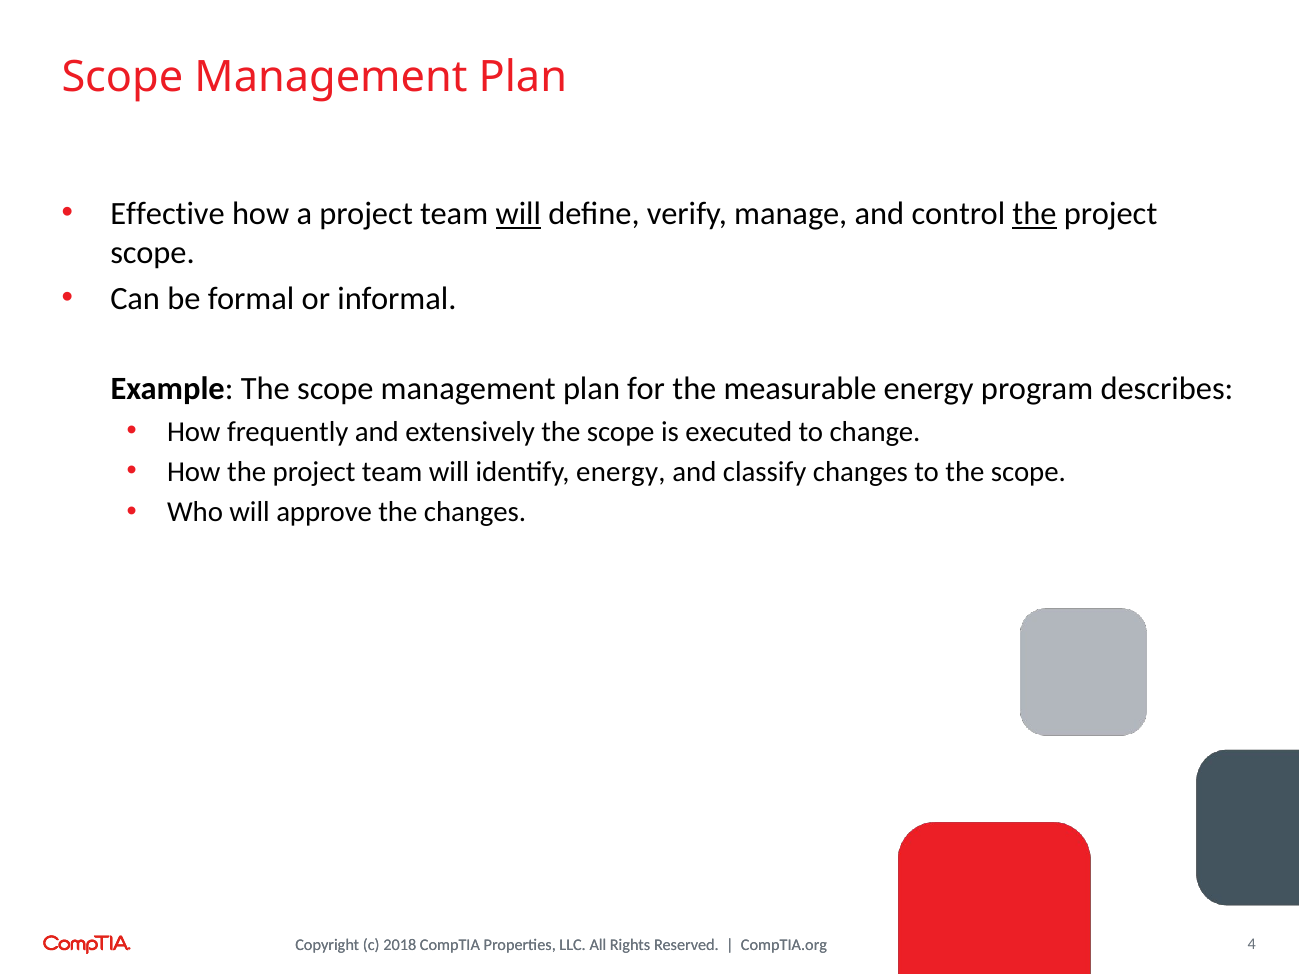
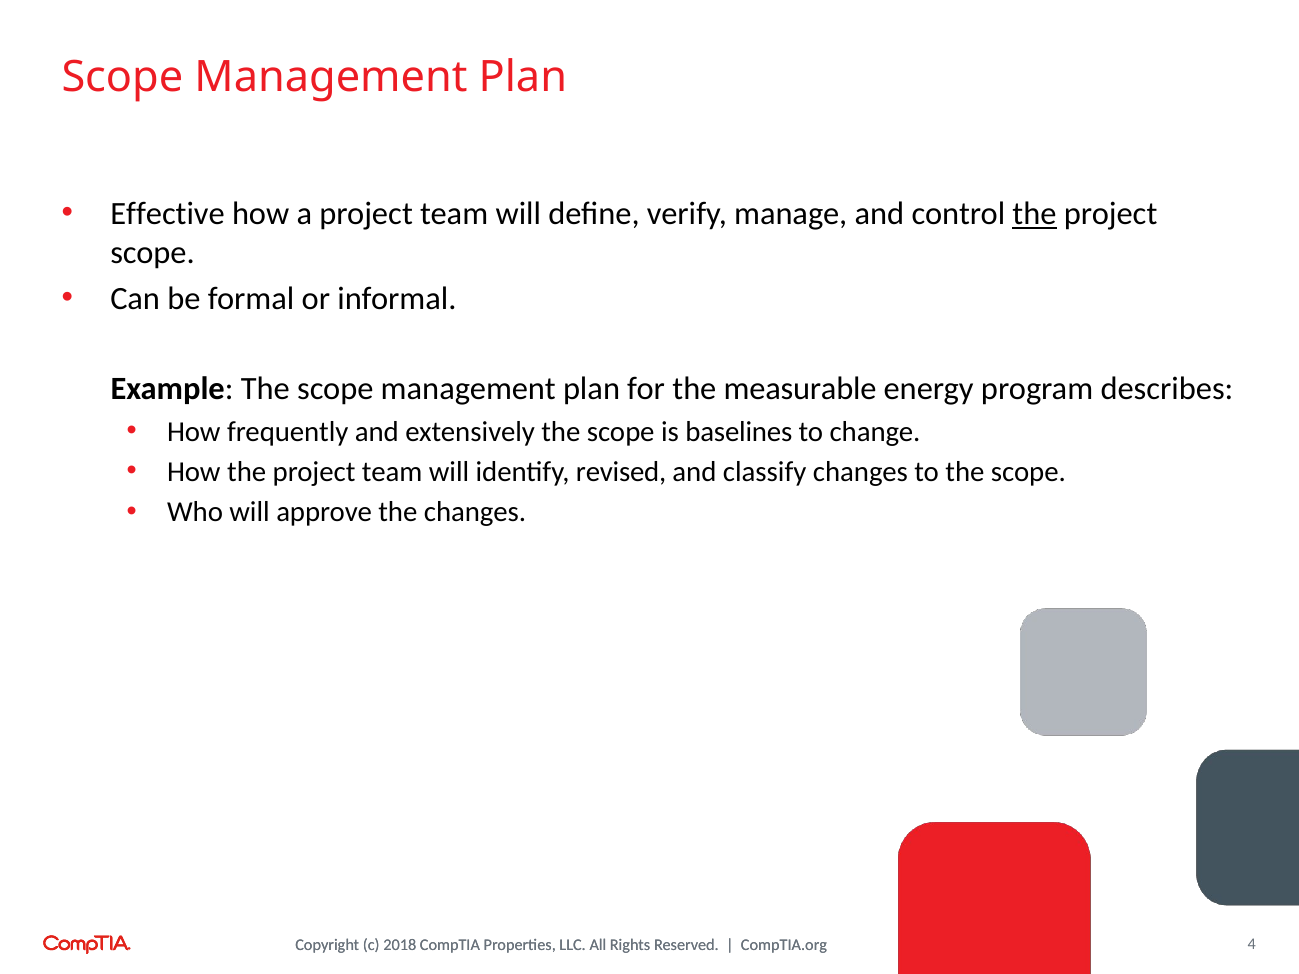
will underline: present -> none (518, 214)
executed: executed -> baselines (739, 432)
identify energy: energy -> revised (621, 472)
